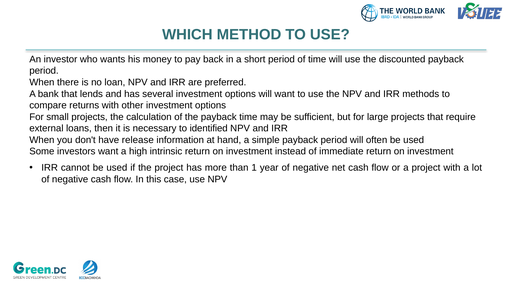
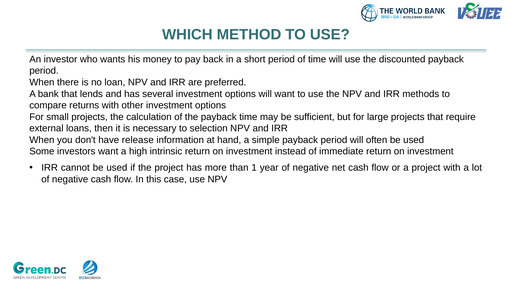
identified: identified -> selection (209, 128)
